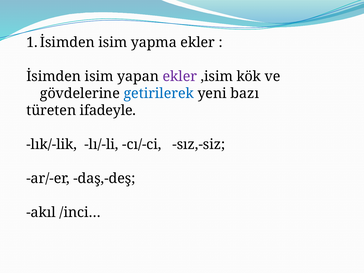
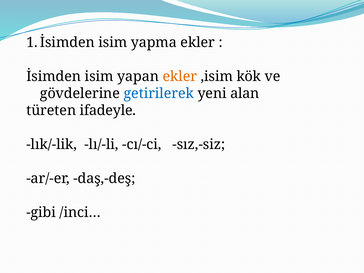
ekler colour: purple -> orange (180, 77)
bazı: bazı -> alan (245, 94)
akıl: akıl -> gibi (41, 213)
